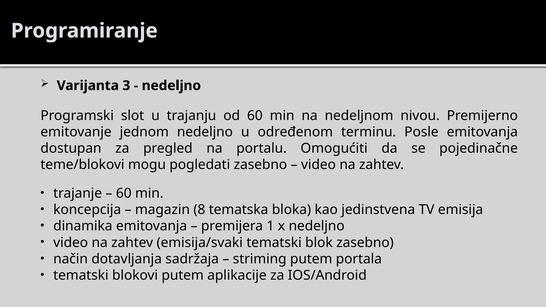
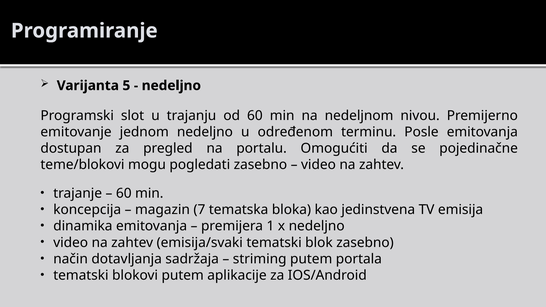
3: 3 -> 5 (126, 86)
8: 8 -> 7 (199, 210)
